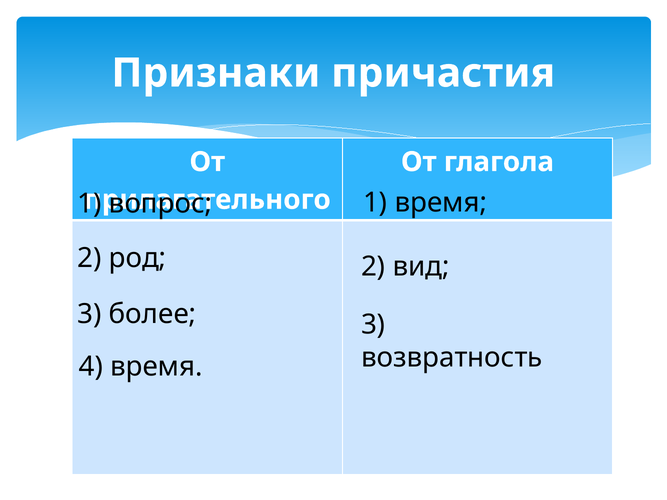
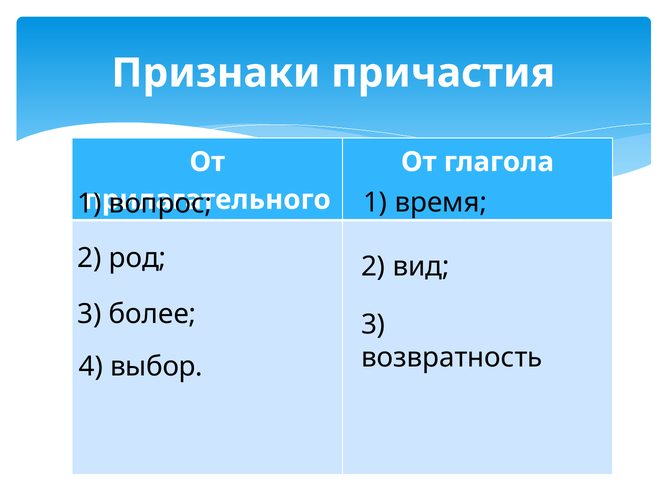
4 время: время -> выбор (156, 367)
